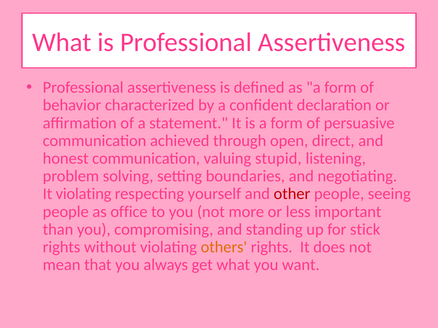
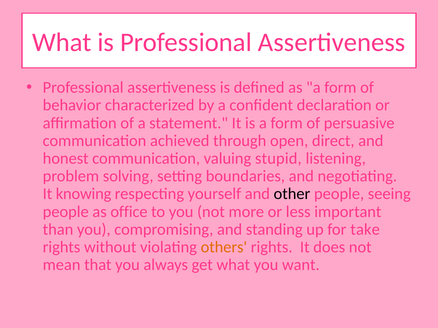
It violating: violating -> knowing (84, 194)
other colour: red -> black (292, 194)
stick: stick -> take (365, 230)
